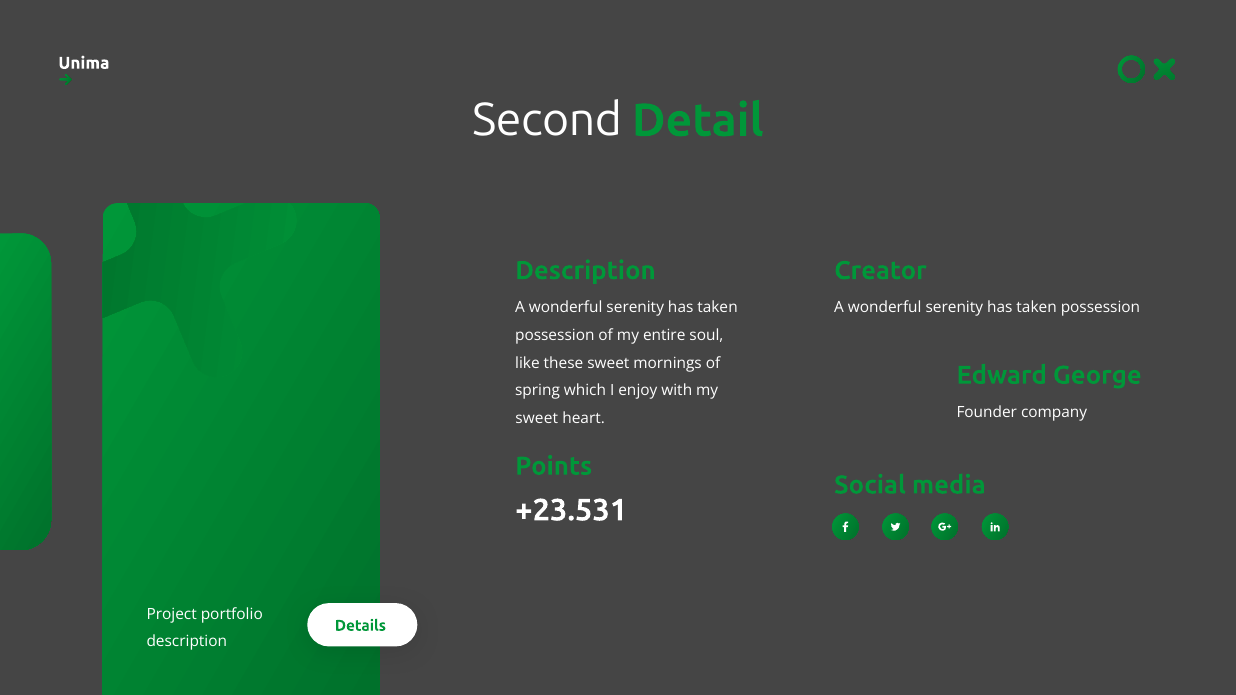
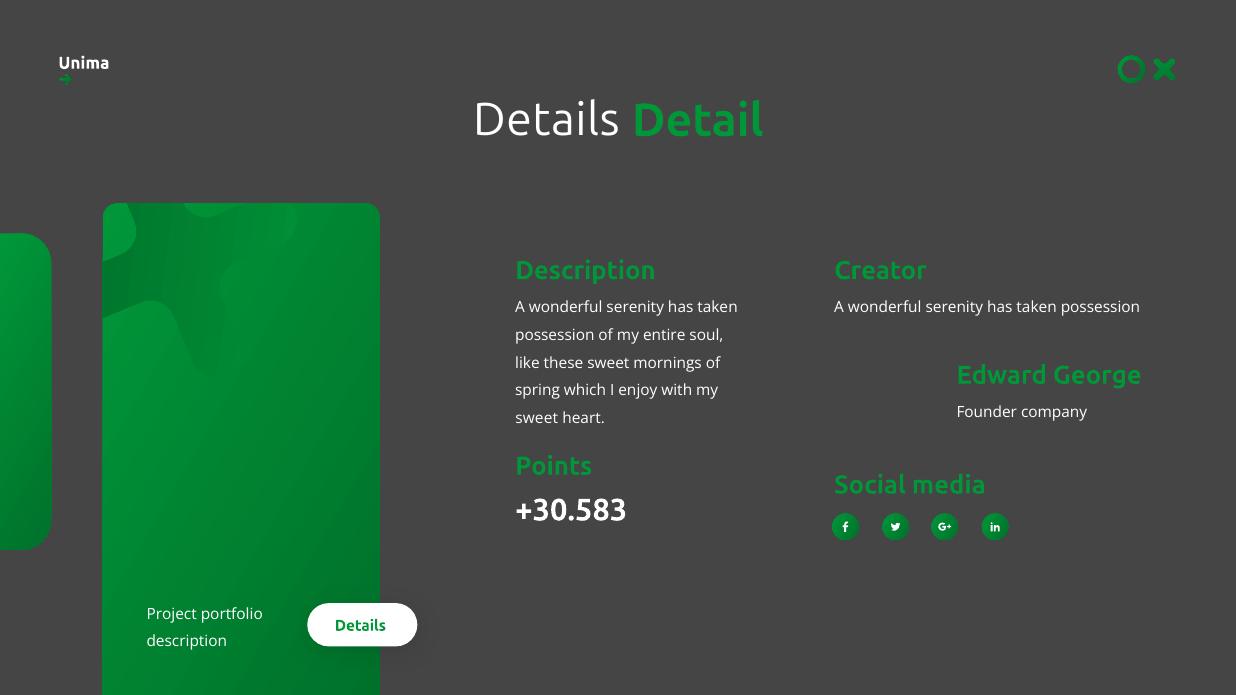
Second: Second -> Details (547, 121)
+23.531: +23.531 -> +30.583 (571, 510)
